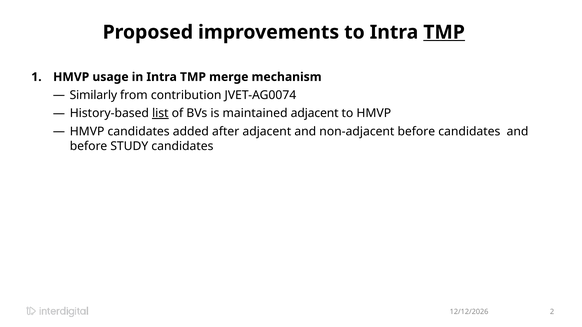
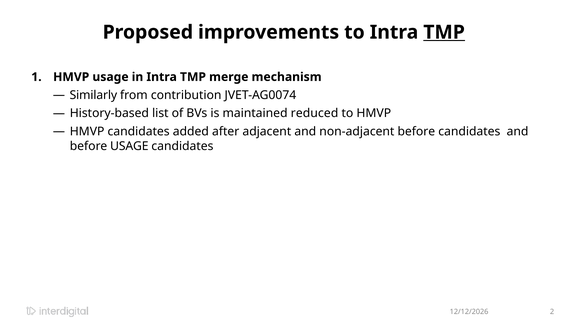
list underline: present -> none (160, 113)
maintained adjacent: adjacent -> reduced (315, 113)
before STUDY: STUDY -> USAGE (129, 146)
